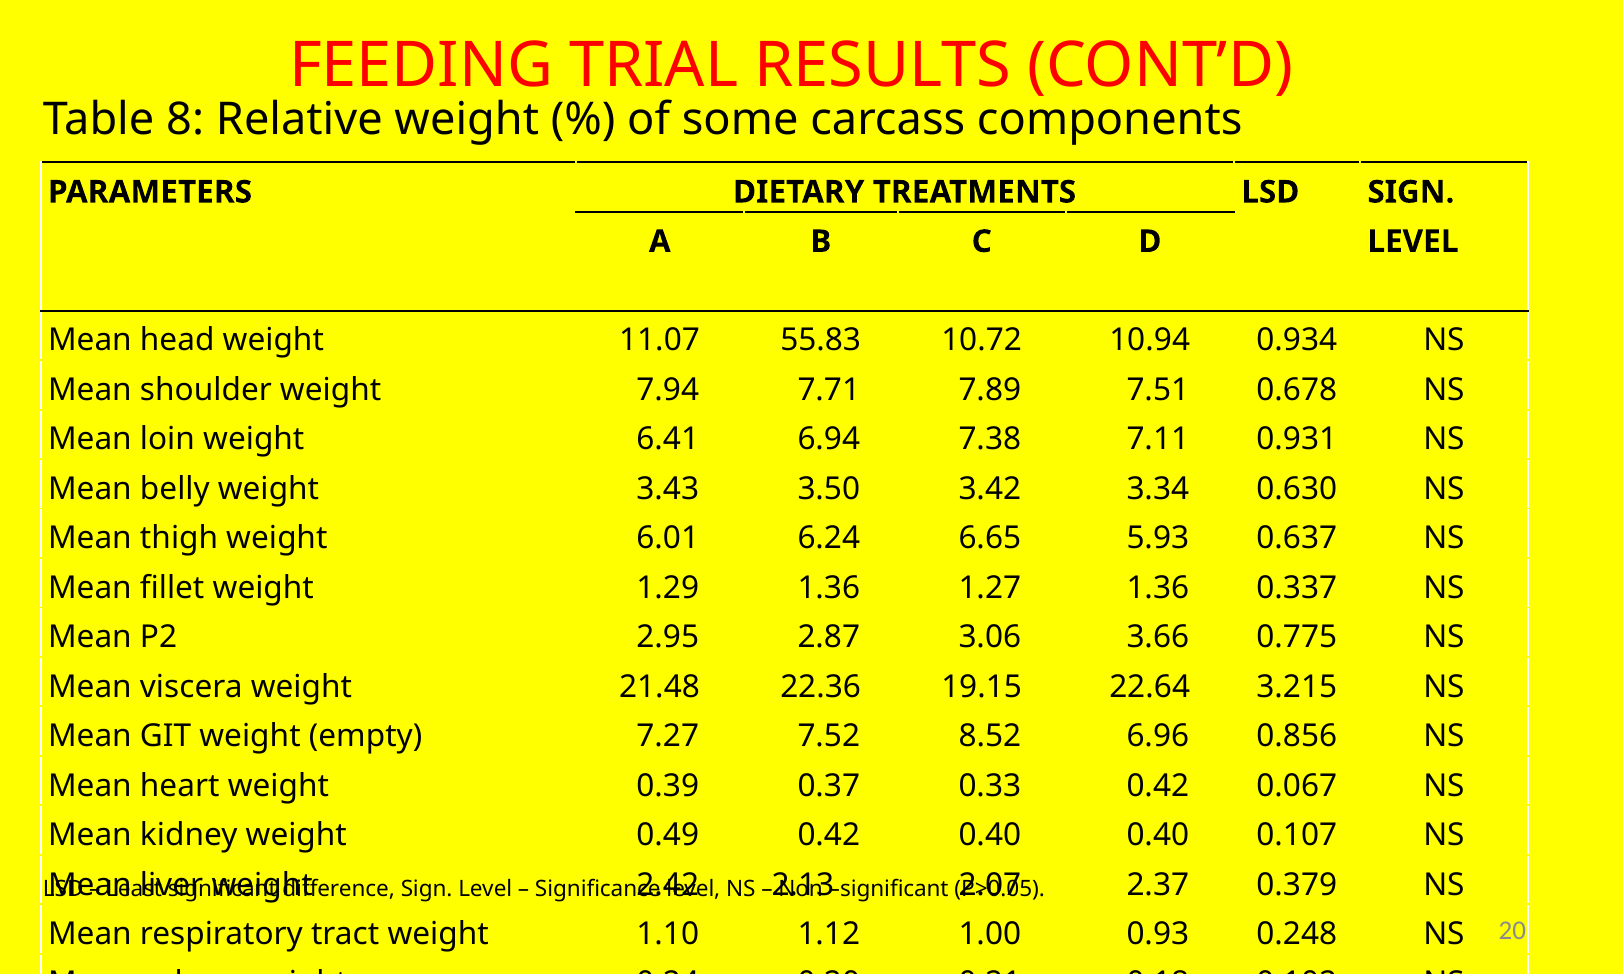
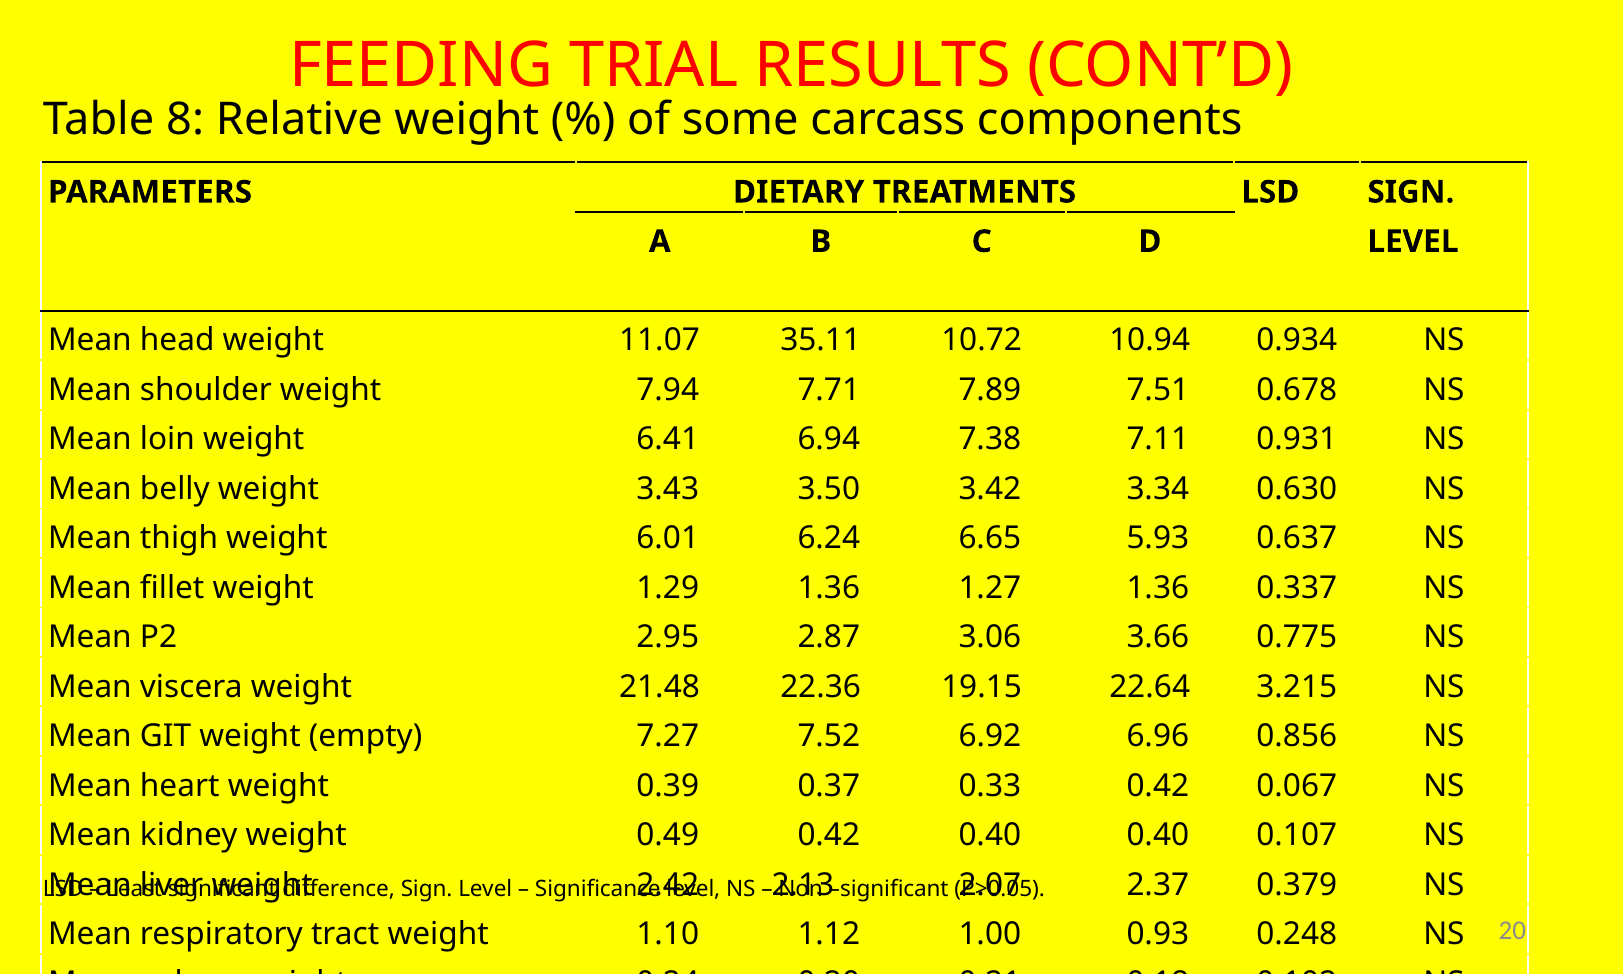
55.83: 55.83 -> 35.11 (821, 340)
8.52: 8.52 -> 6.92 (990, 736)
